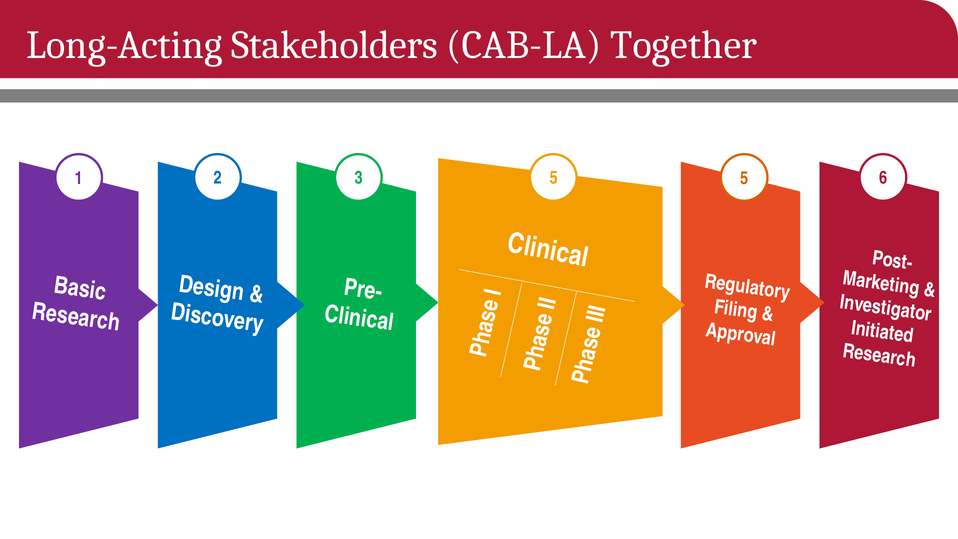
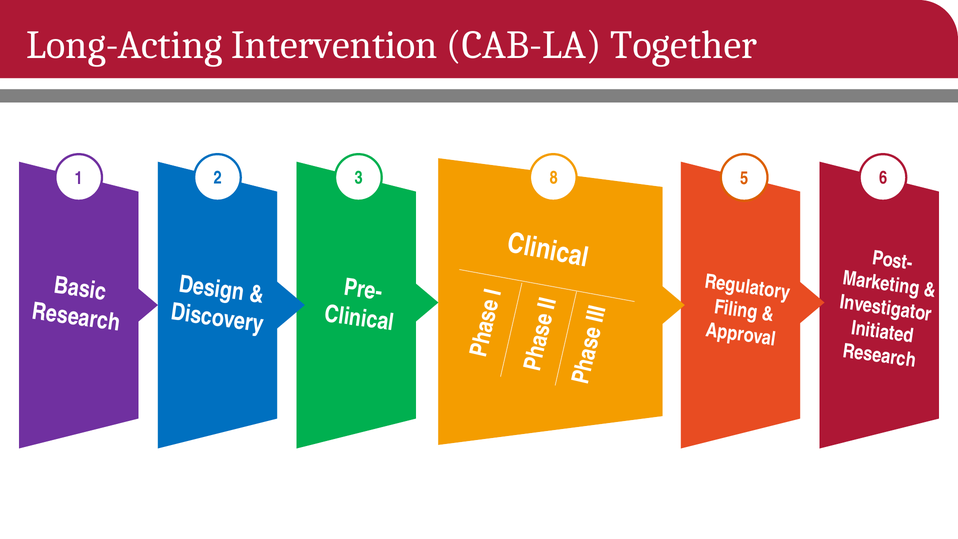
Stakeholders: Stakeholders -> Intervention (334, 45)
3 5: 5 -> 8 (554, 178)
